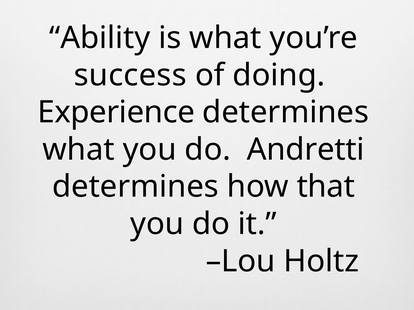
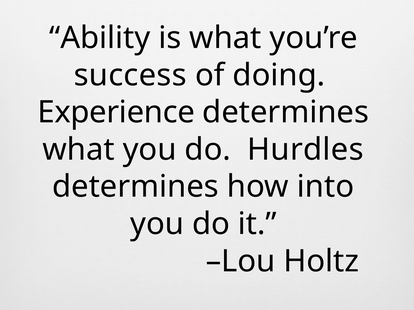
Andretti: Andretti -> Hurdles (305, 150)
that: that -> into (326, 187)
